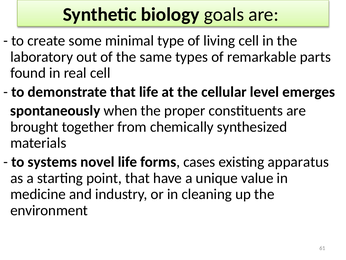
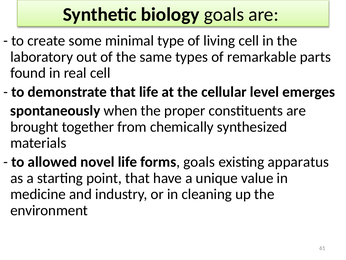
systems: systems -> allowed (52, 162)
forms cases: cases -> goals (199, 162)
